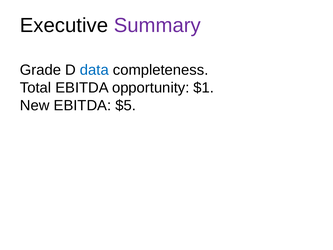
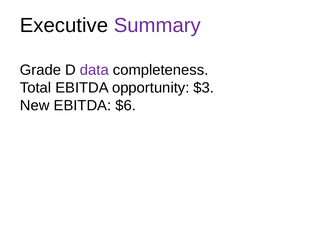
data colour: blue -> purple (94, 70)
$1: $1 -> $3 (204, 88)
$5: $5 -> $6 (126, 105)
